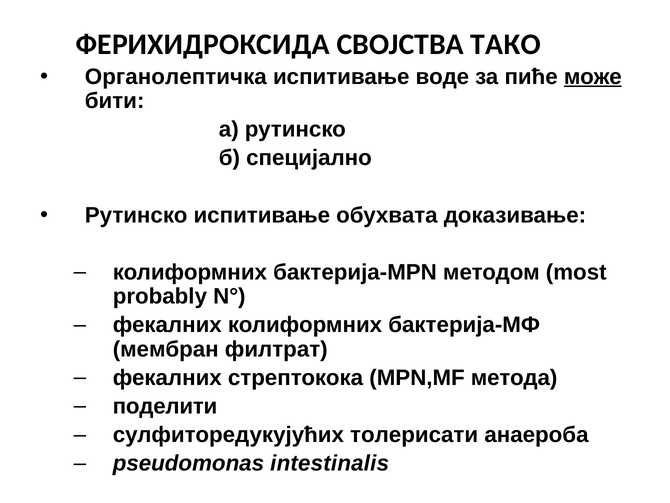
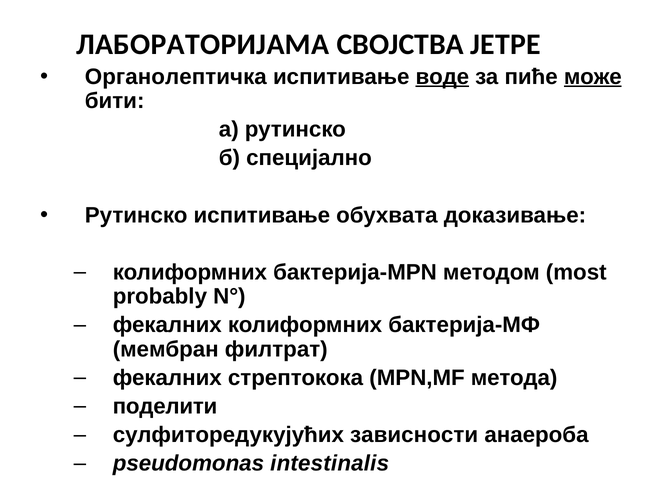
ФЕРИХИДРОКСИДА: ФЕРИХИДРОКСИДА -> ЛАБОРАТОРИЈАМА (203, 45)
ТАКО: ТАКО -> ЈЕТРЕ (506, 45)
воде underline: none -> present (442, 77)
толерисати: толерисати -> зависности (414, 435)
